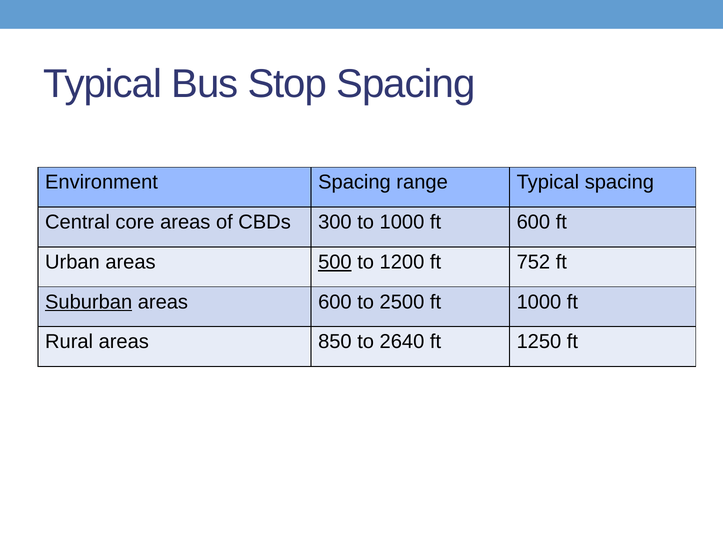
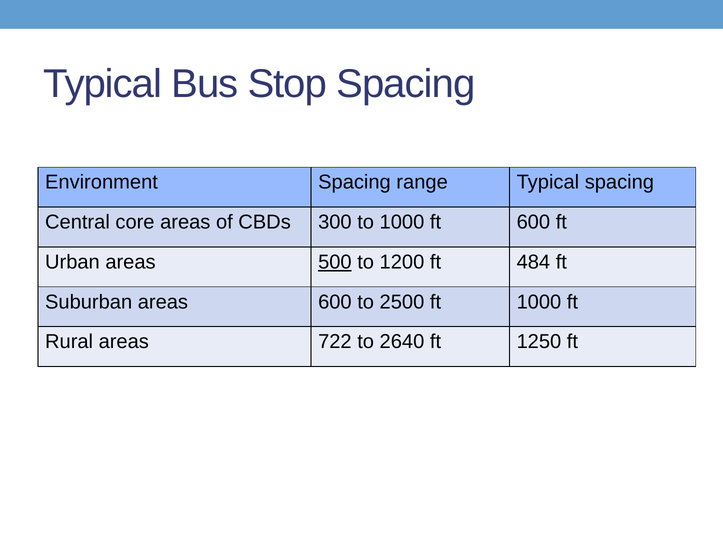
752: 752 -> 484 (533, 262)
Suburban underline: present -> none (89, 302)
850: 850 -> 722 (335, 342)
